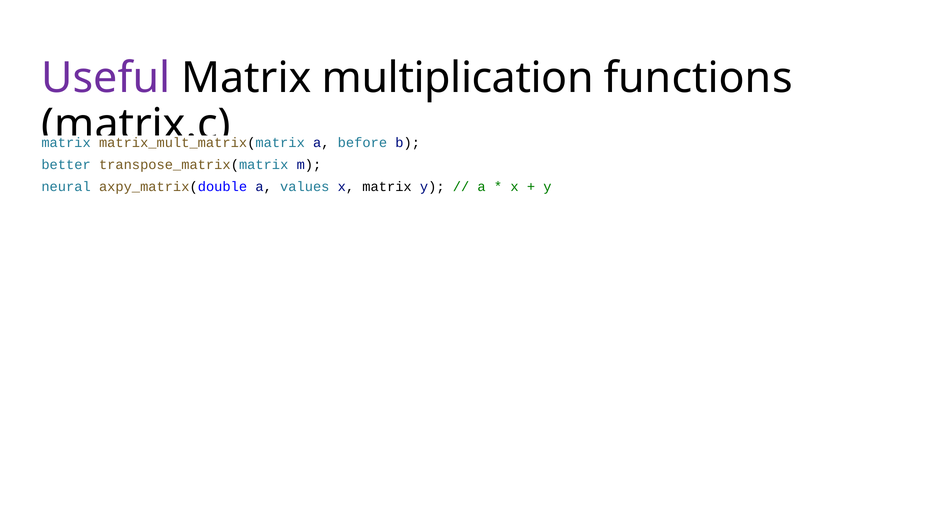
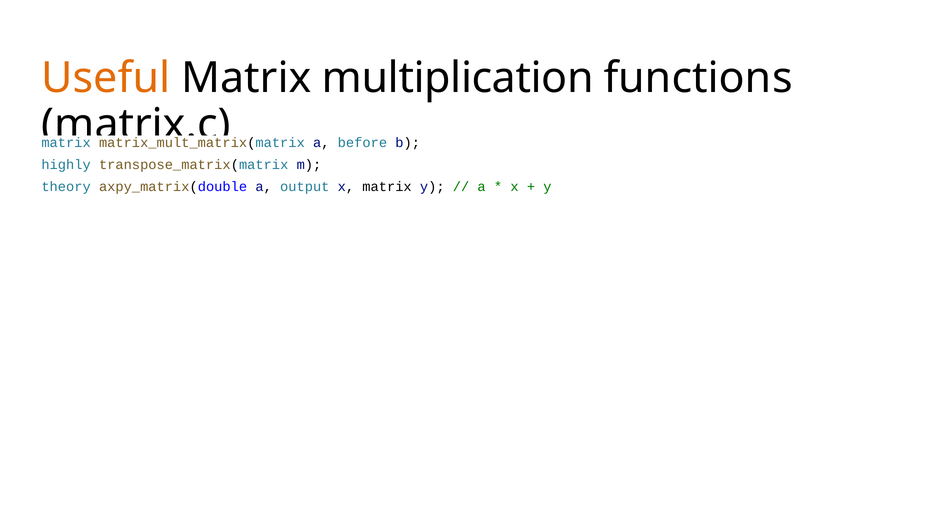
Useful colour: purple -> orange (106, 78)
better: better -> highly (66, 165)
neural: neural -> theory (66, 187)
values: values -> output (305, 187)
